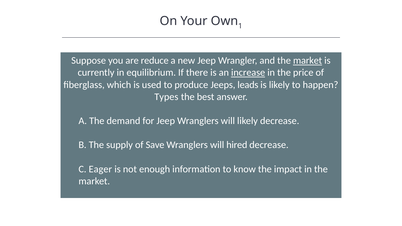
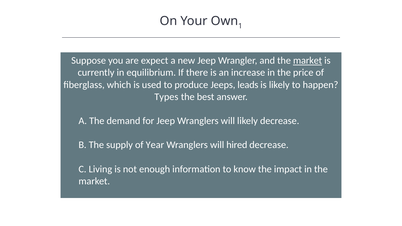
reduce: reduce -> expect (155, 61)
increase underline: present -> none (248, 73)
Save: Save -> Year (155, 145)
Eager: Eager -> Living (100, 169)
